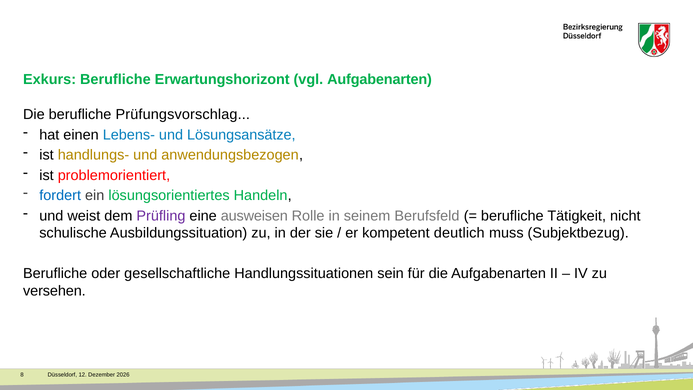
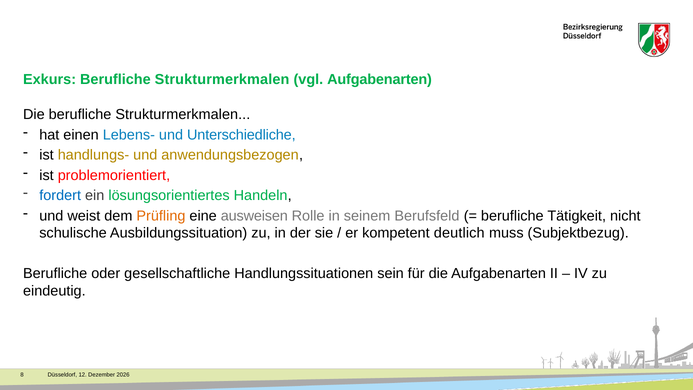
Exkurs Berufliche Erwartungshorizont: Erwartungshorizont -> Strukturmerkmalen (222, 79)
Die berufliche Prüfungsvorschlag: Prüfungsvorschlag -> Strukturmerkmalen (183, 115)
Lösungsansätze: Lösungsansätze -> Unterschiedliche (241, 135)
Prüfling colour: purple -> orange (161, 216)
versehen: versehen -> eindeutig (54, 291)
